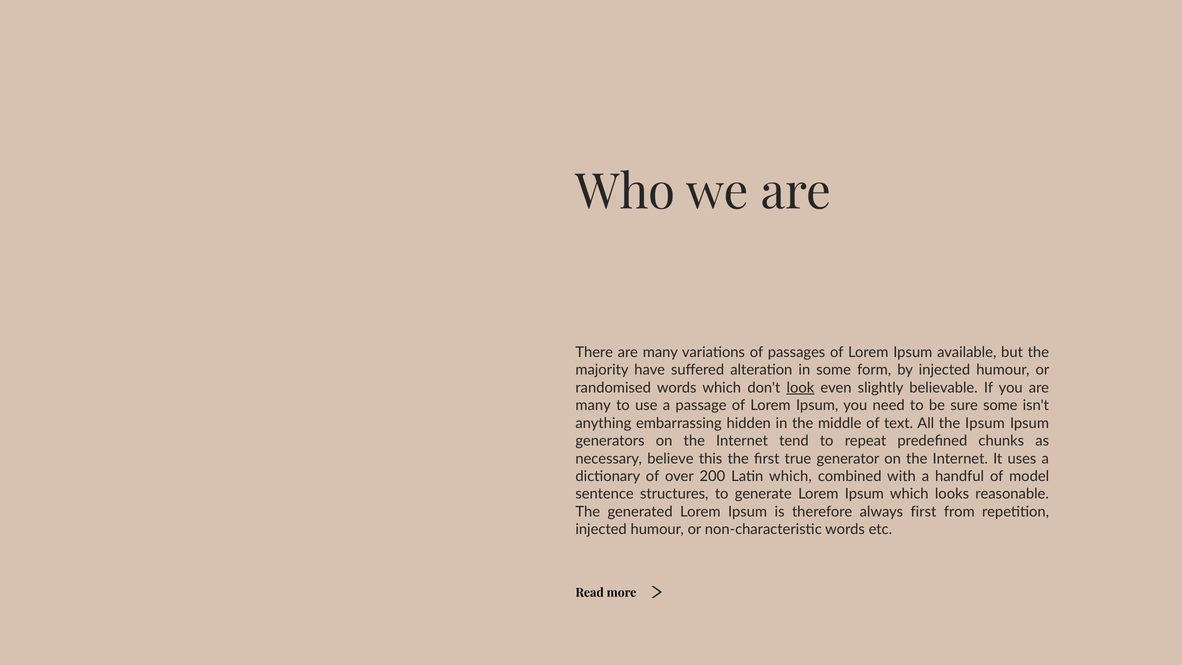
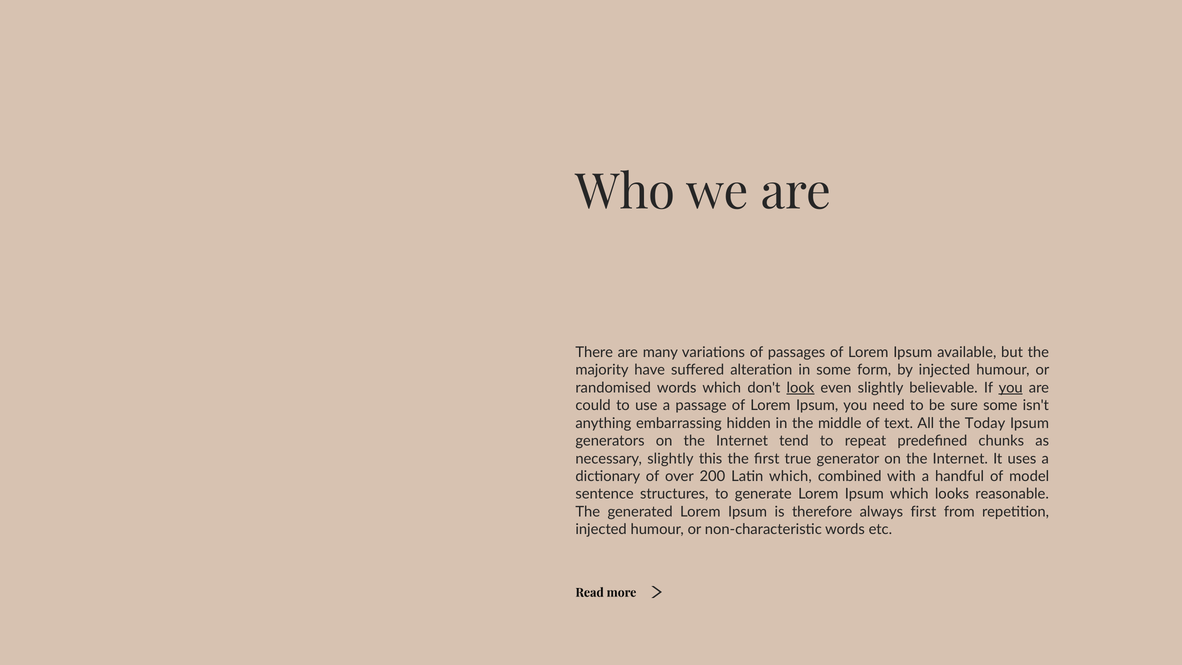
you underline: none -> present (1011, 388)
many: many -> could (593, 405)
the Ipsum: Ipsum -> Today (985, 423)
necessary believe: believe -> slightly (670, 459)
